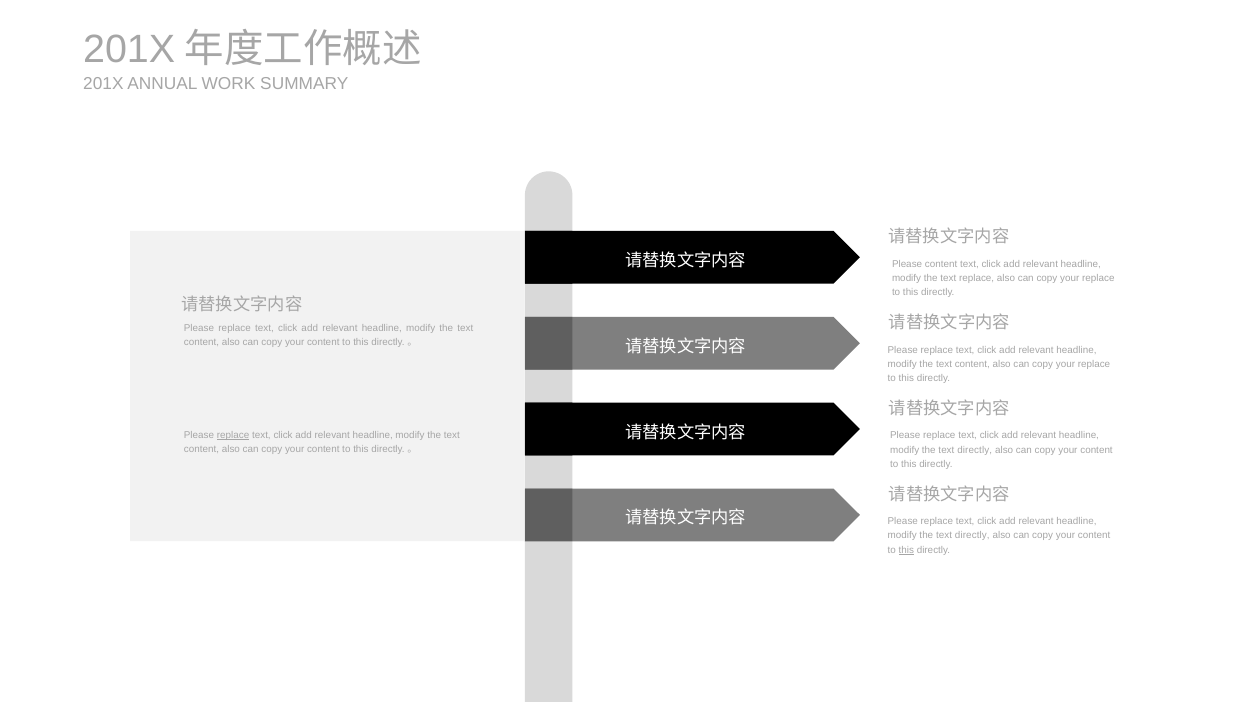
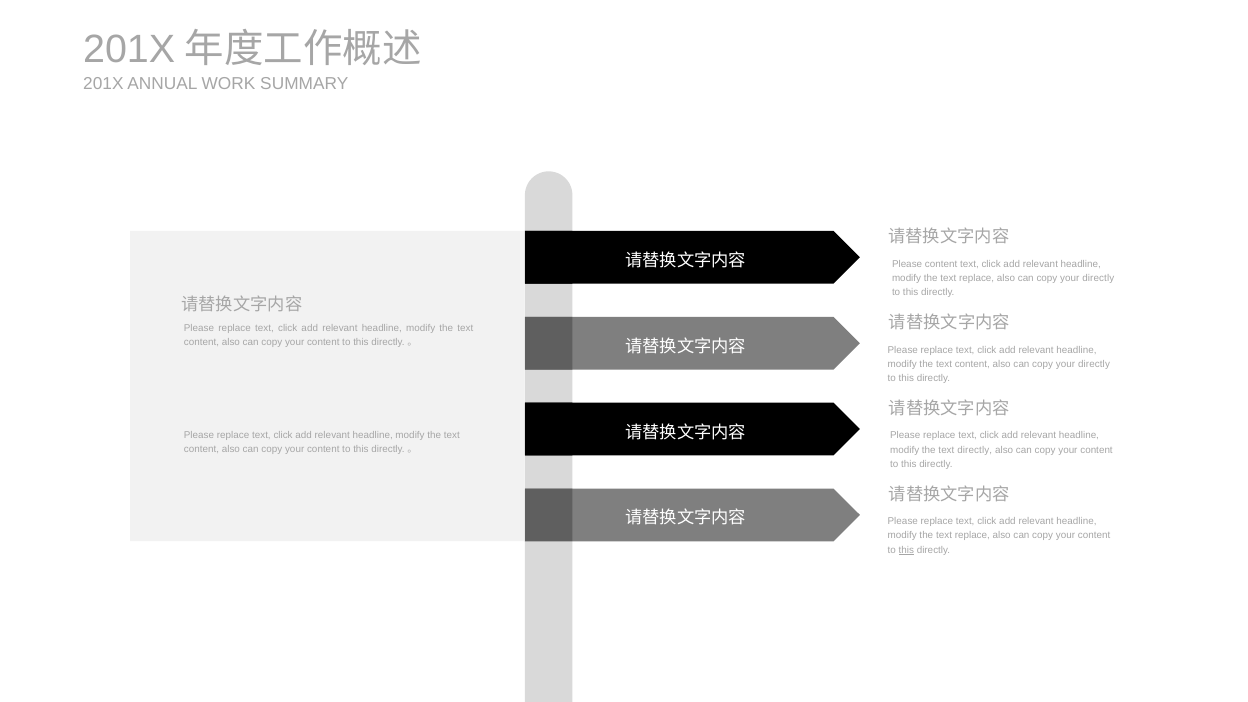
replace: replace -> directly (1098, 278)
replace: replace -> directly (1094, 364)
replace underline: present -> none (233, 435)
directly: directly -> replace (972, 536)
